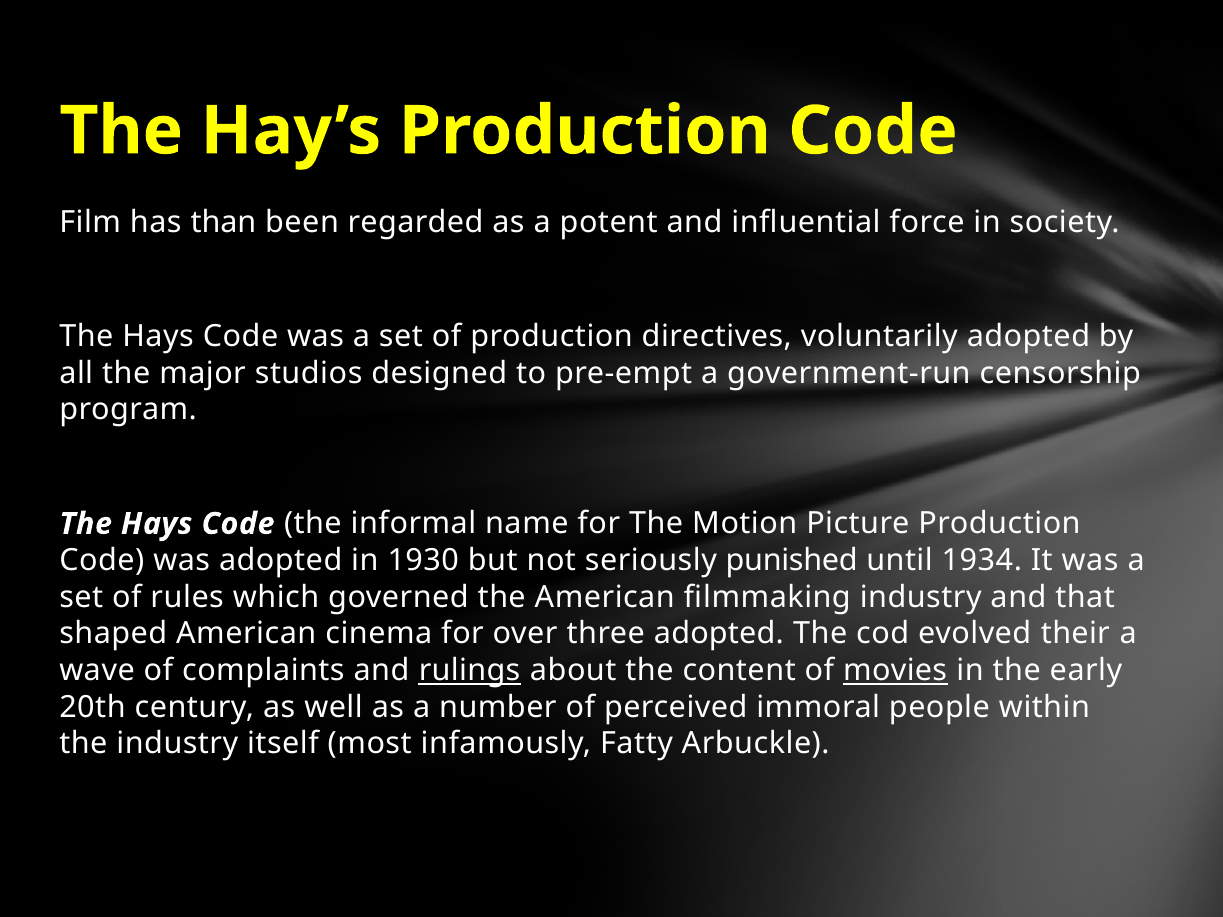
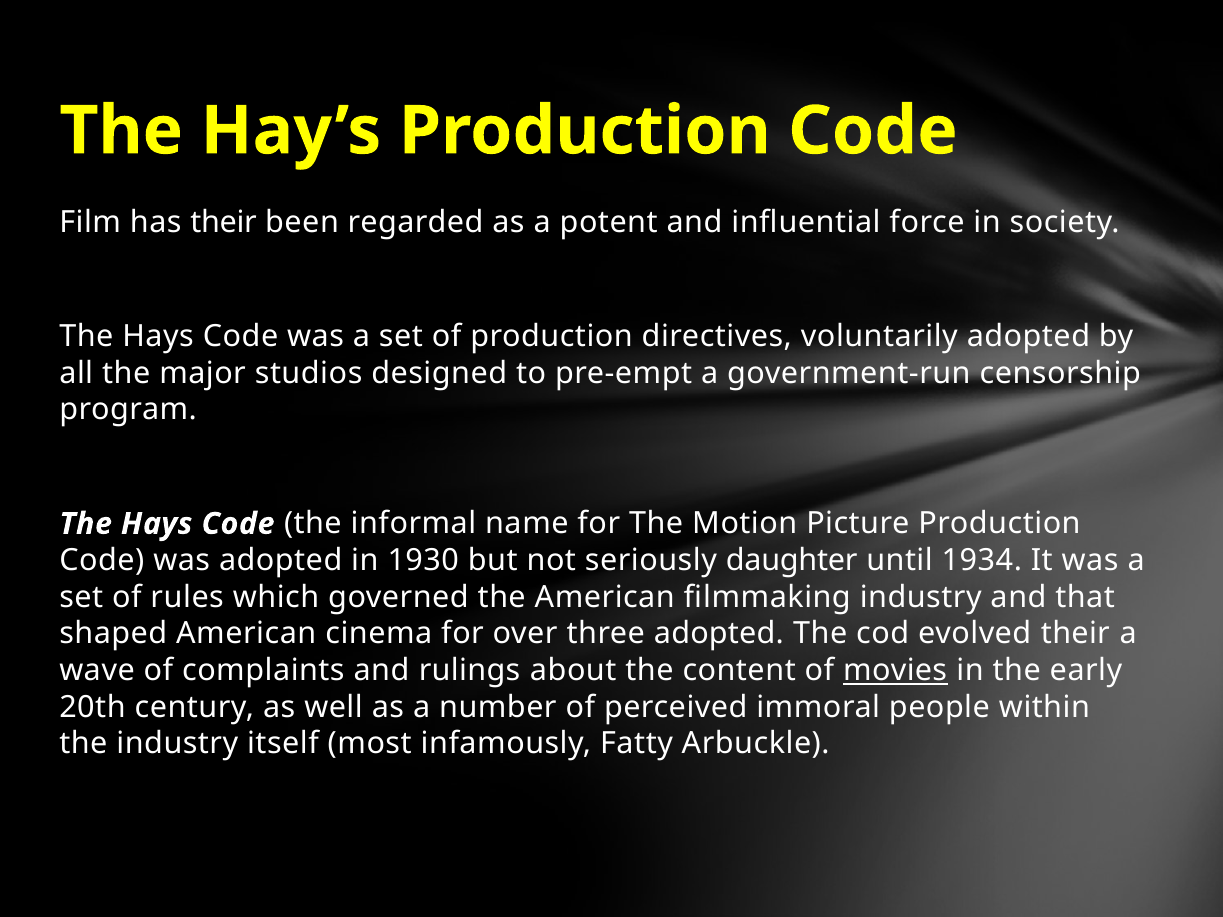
has than: than -> their (224, 222)
punished: punished -> daughter (792, 561)
rulings underline: present -> none (470, 671)
